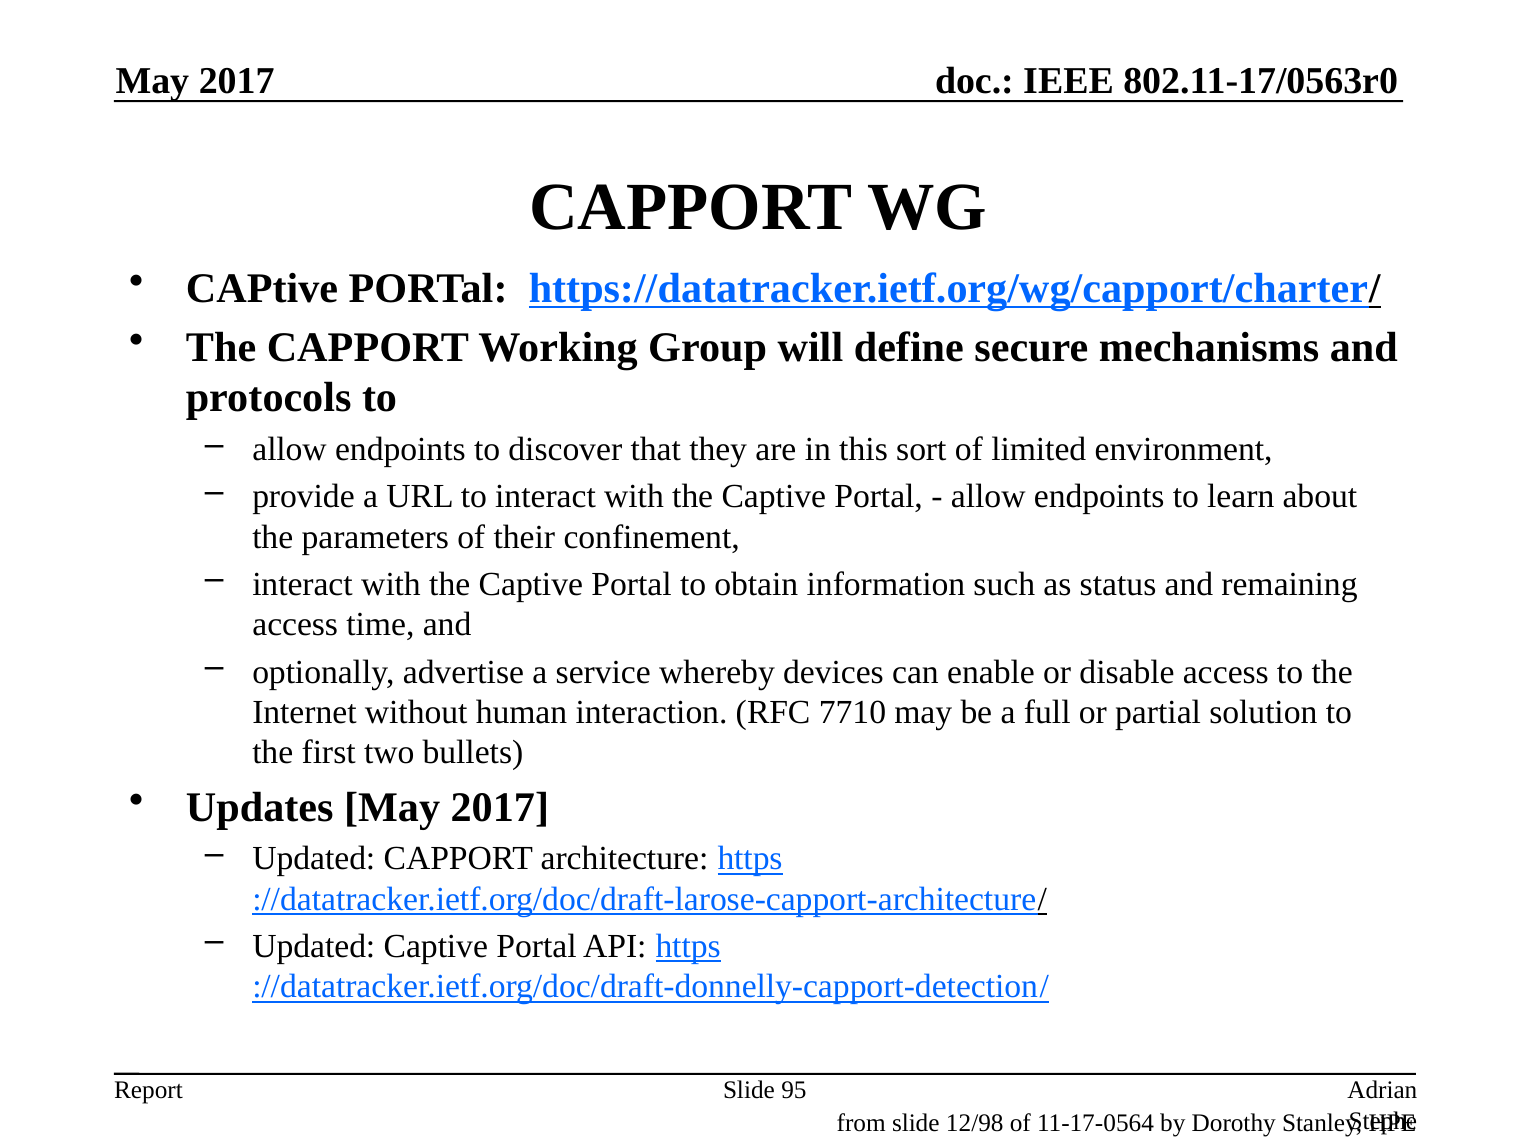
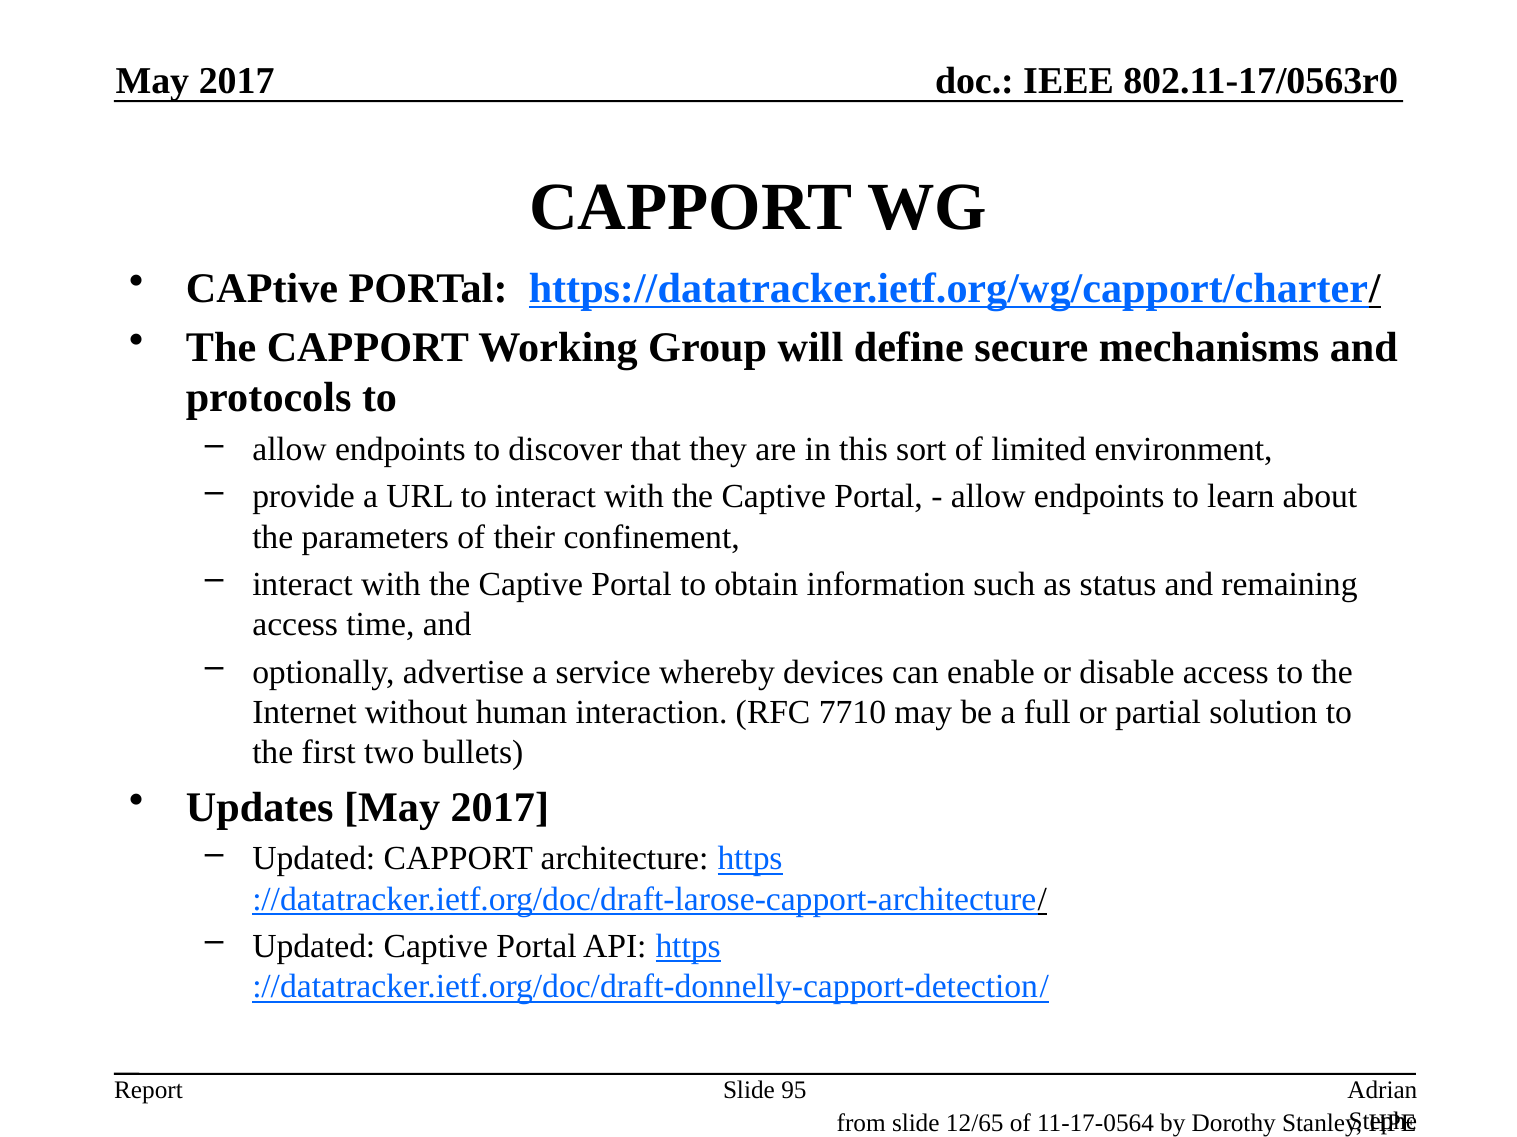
12/98: 12/98 -> 12/65 (975, 1124)
